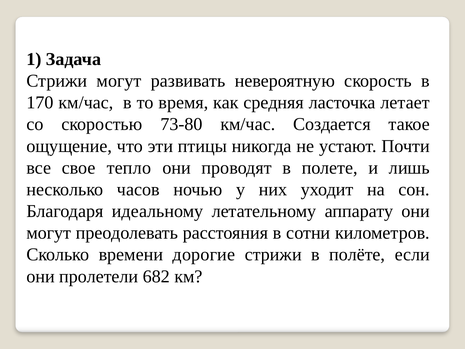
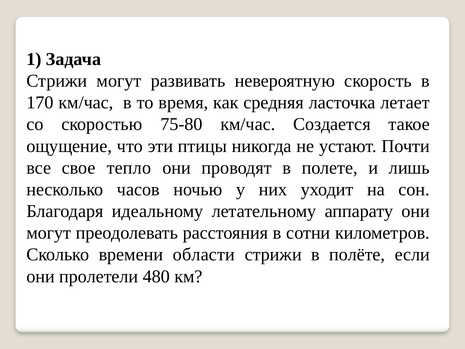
73-80: 73-80 -> 75-80 (181, 124)
дорогие: дорогие -> области (204, 254)
682: 682 -> 480 (156, 276)
